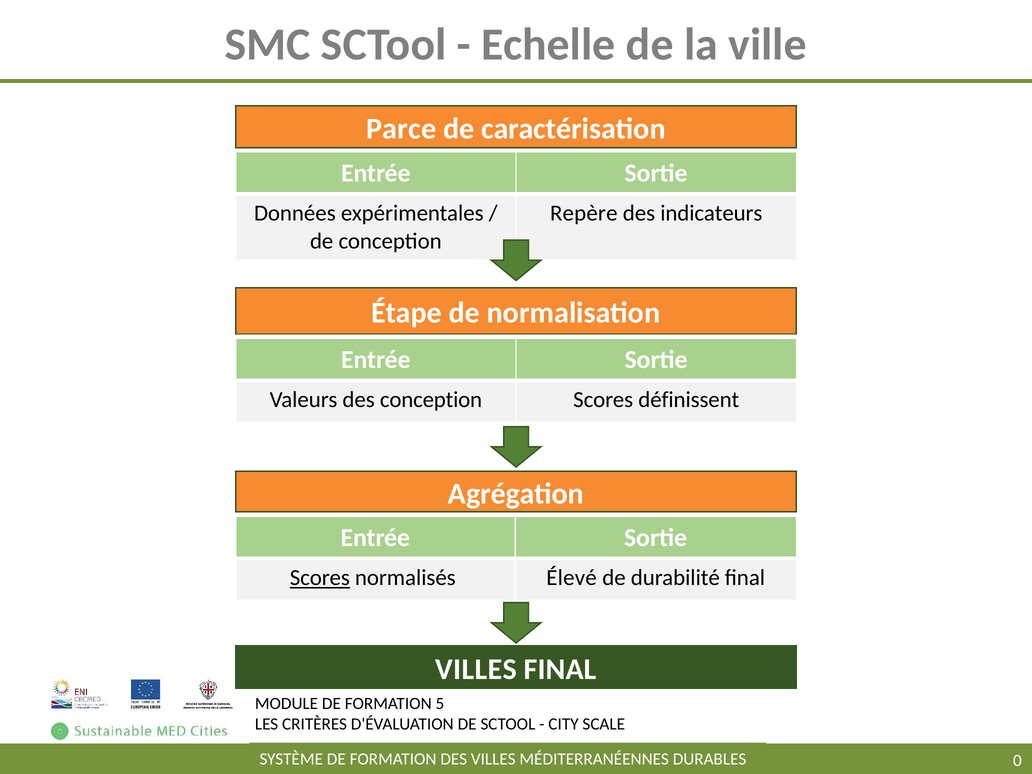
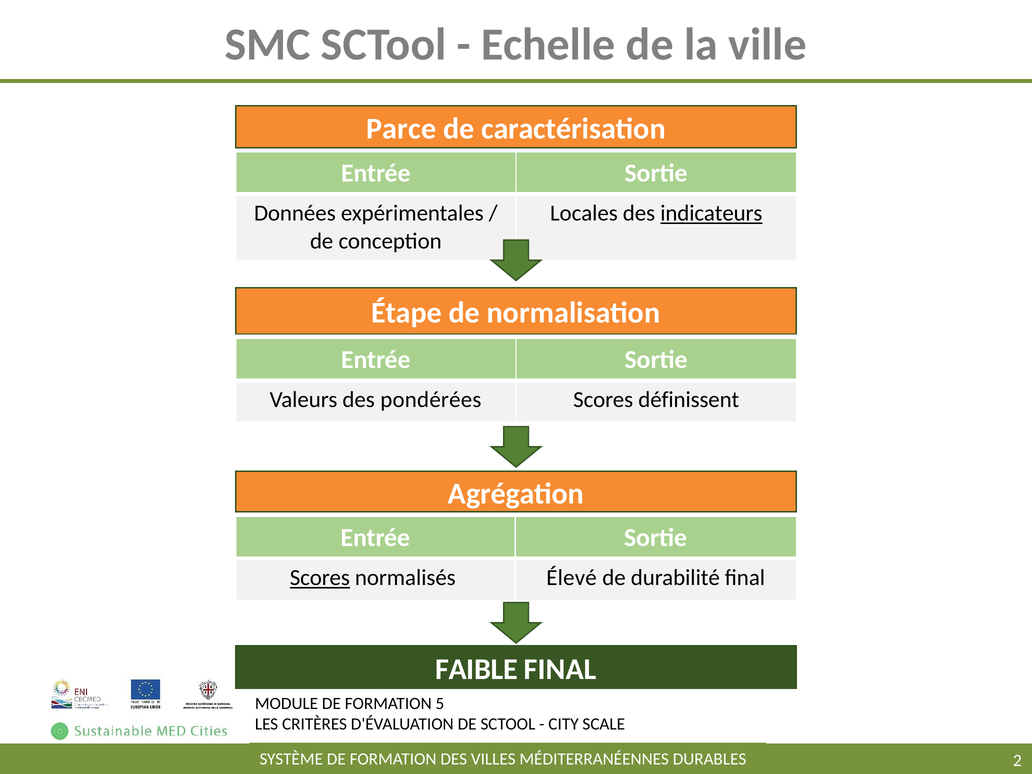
Repère: Repère -> Locales (584, 213)
indicateurs underline: none -> present (711, 213)
des conception: conception -> pondérées (431, 400)
VILLES: VILLES -> FAIBLE (476, 669)
0: 0 -> 2 (1017, 761)
